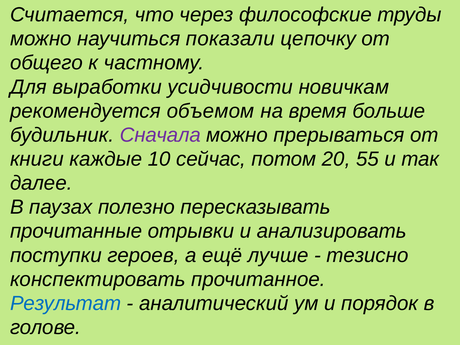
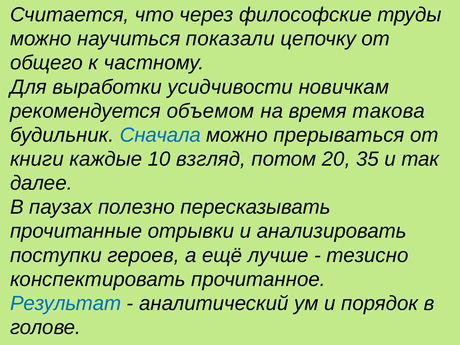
больше: больше -> такова (389, 111)
Сначала colour: purple -> blue (160, 135)
сейчас: сейчас -> взгляд (211, 159)
55: 55 -> 35 (367, 159)
